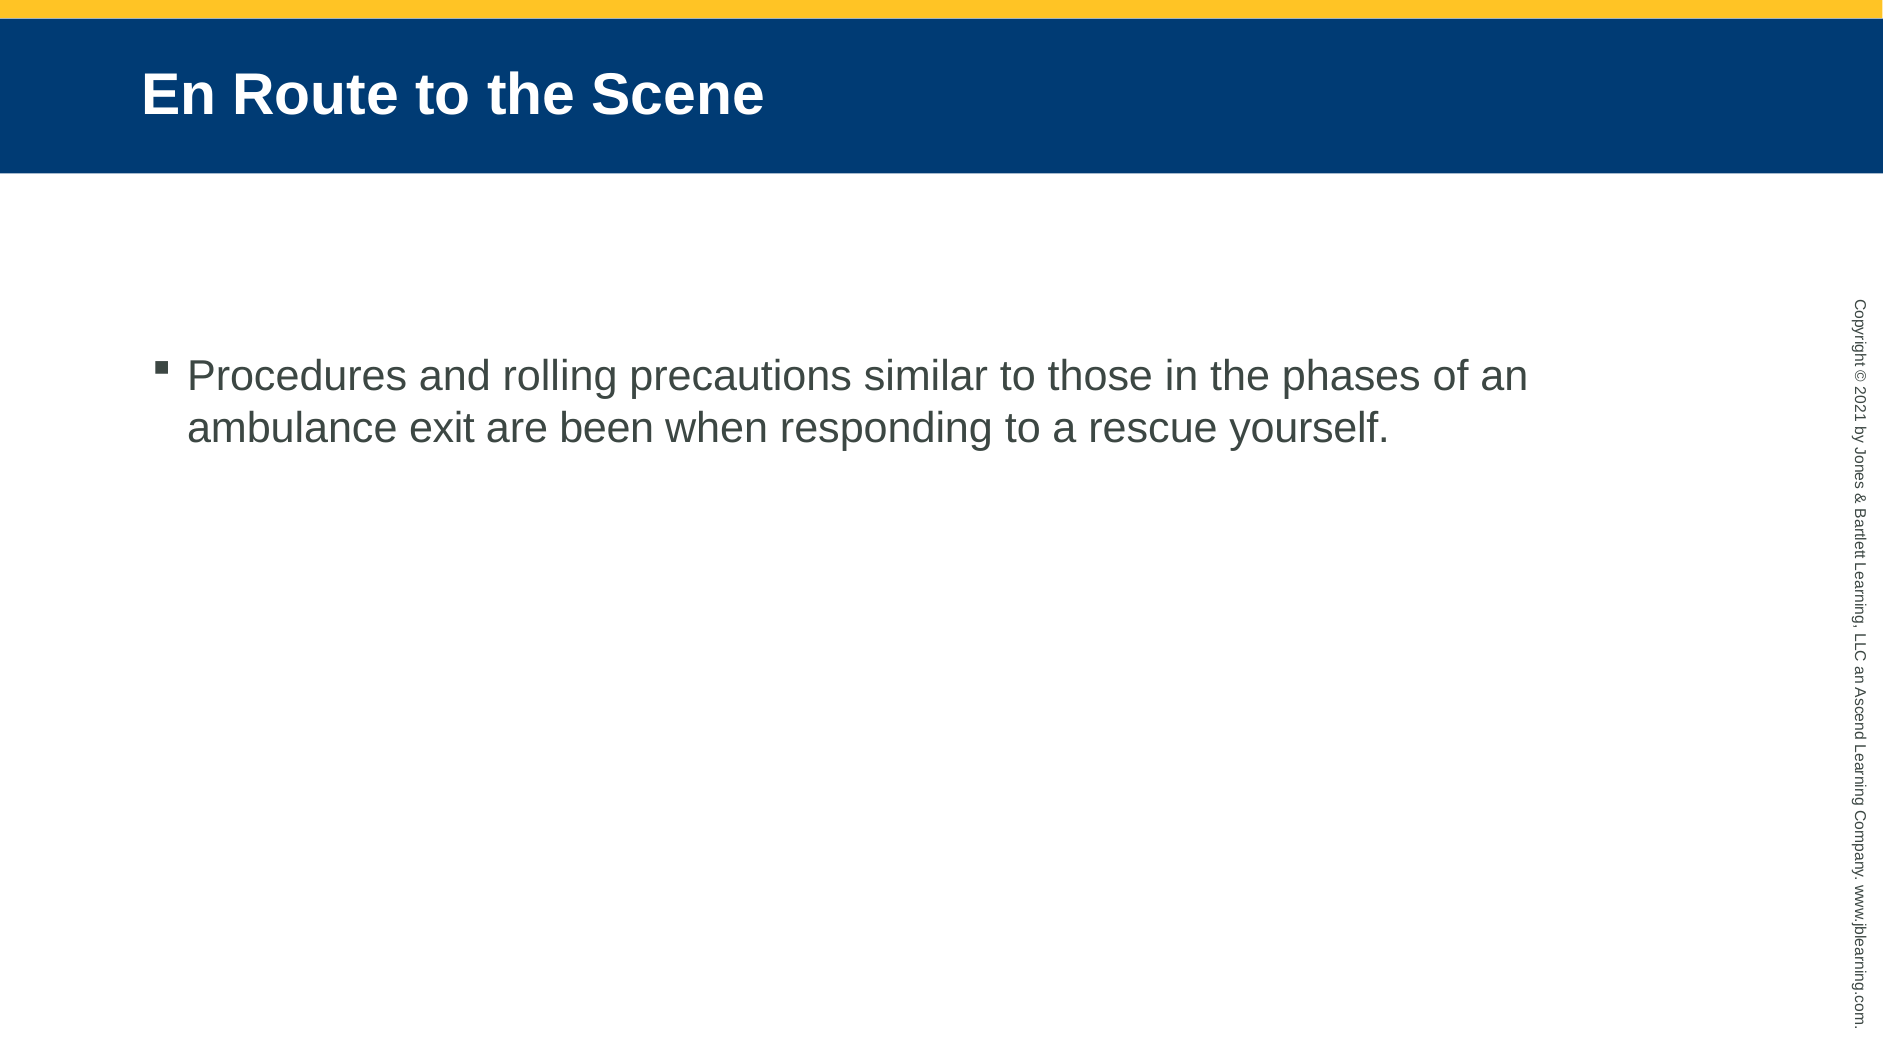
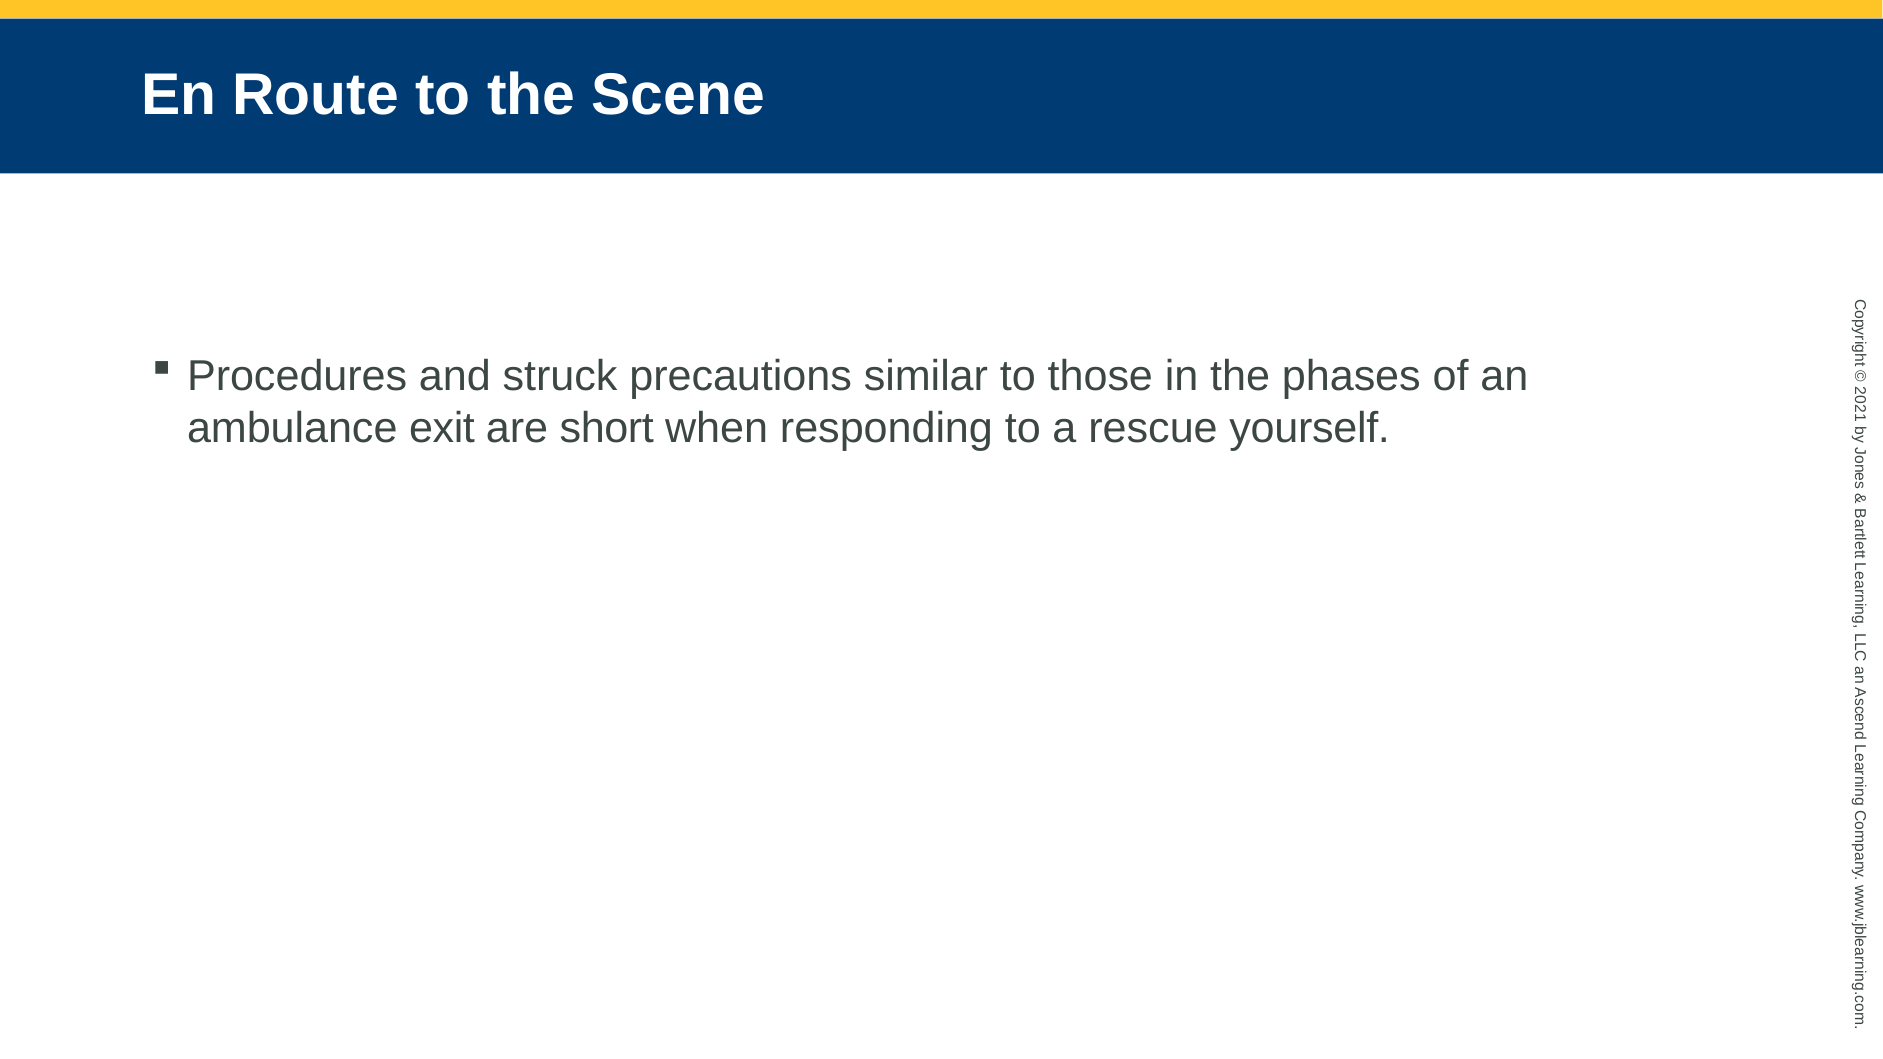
rolling: rolling -> struck (560, 376)
been: been -> short (607, 428)
